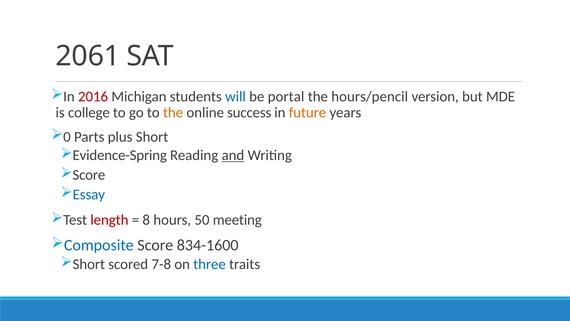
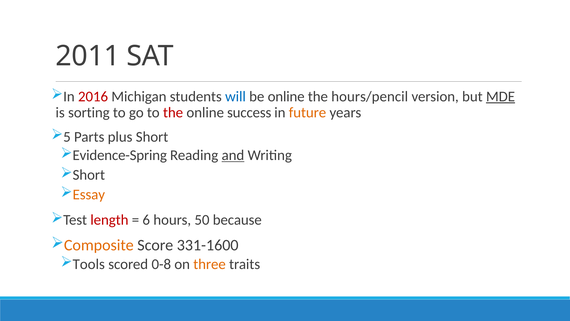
2061: 2061 -> 2011 (88, 56)
be portal: portal -> online (286, 96)
MDE underline: none -> present (501, 96)
college: college -> sorting (89, 112)
the colour: orange -> red (173, 112)
0: 0 -> 5 (67, 137)
Score: Score -> Short (89, 175)
Essay colour: blue -> orange (89, 194)
8: 8 -> 6 (146, 220)
meeting: meeting -> because (237, 220)
Composite colour: blue -> orange (99, 245)
834-1600: 834-1600 -> 331-1600 (208, 245)
Short: Short -> Tools (89, 264)
7-8: 7-8 -> 0-8 (161, 264)
three colour: blue -> orange (210, 264)
